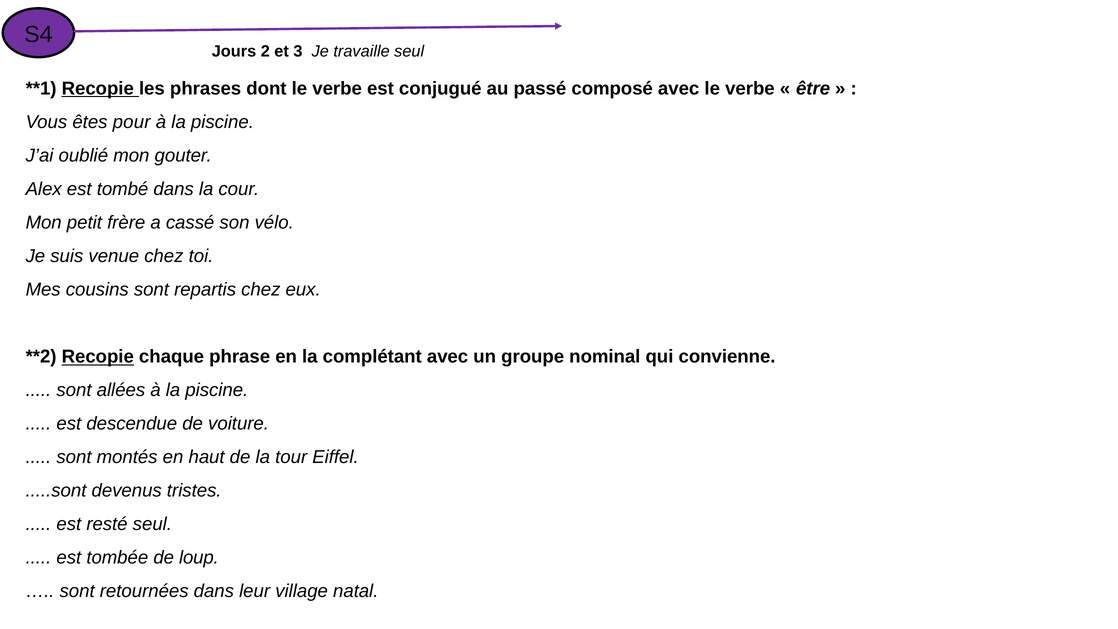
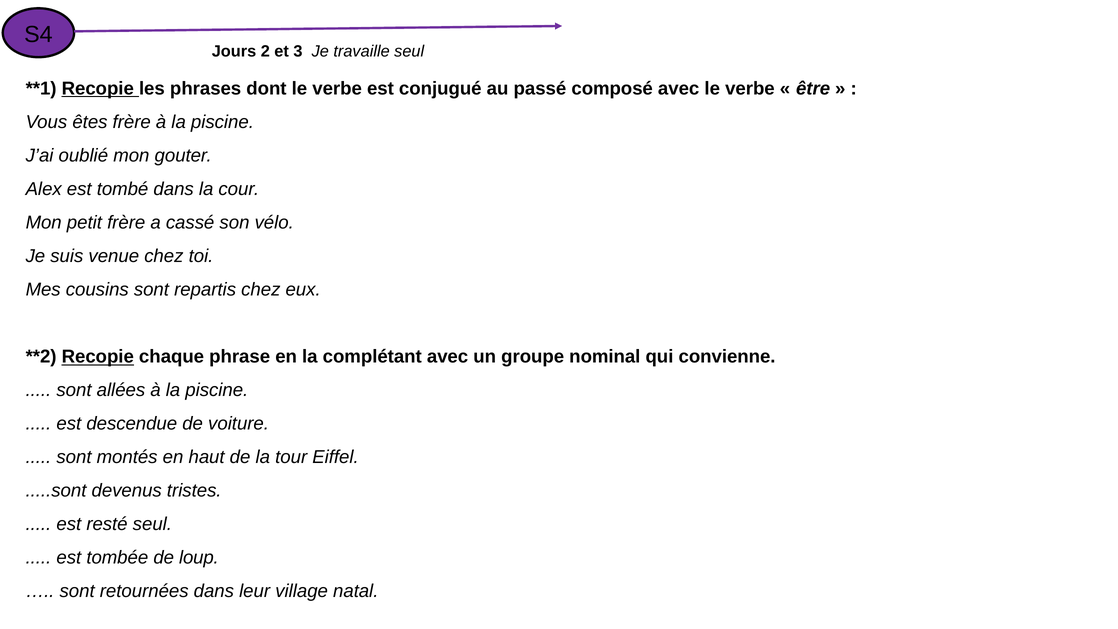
êtes pour: pour -> frère (132, 122)
